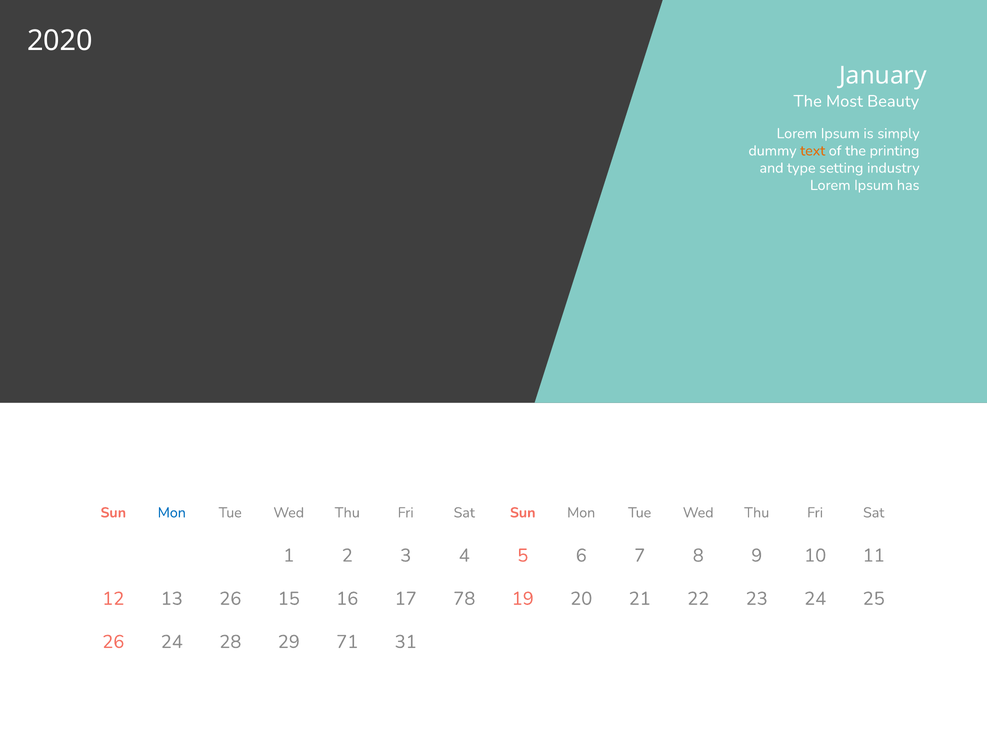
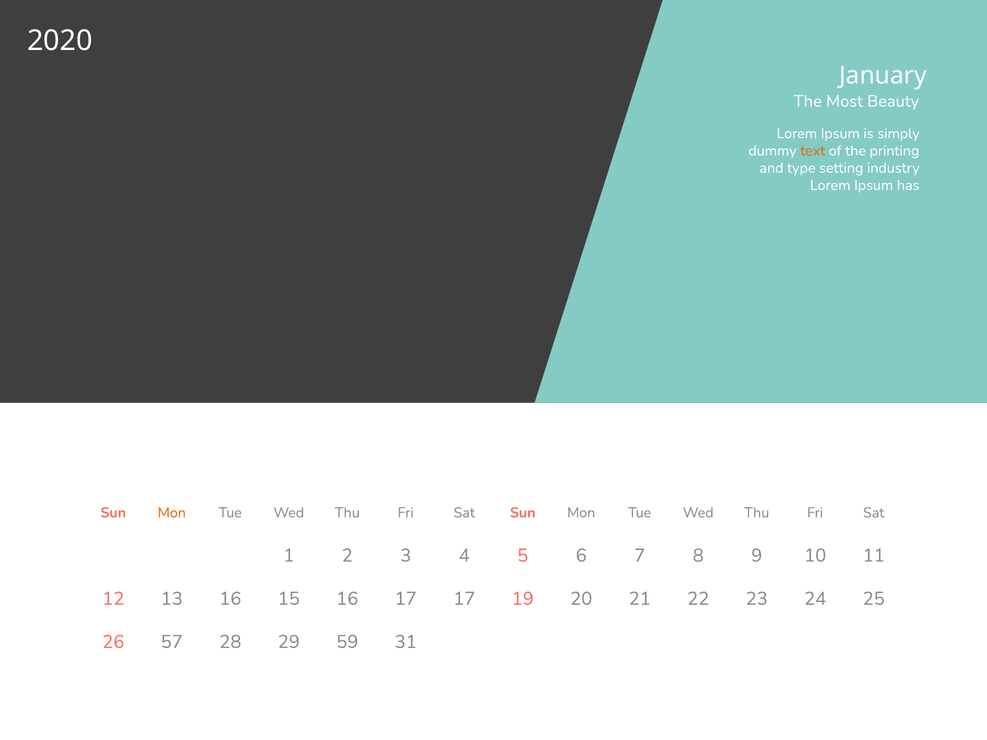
Mon colour: blue -> orange (172, 513)
13 26: 26 -> 16 (230, 599)
17 78: 78 -> 17 (464, 599)
26 24: 24 -> 57 (172, 642)
71: 71 -> 59 (347, 642)
